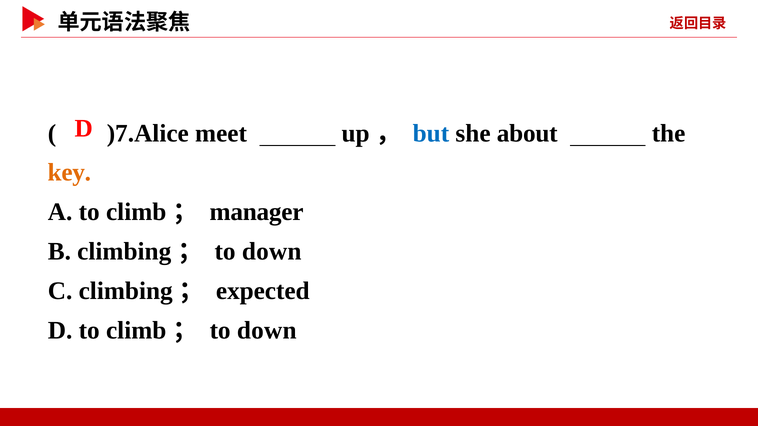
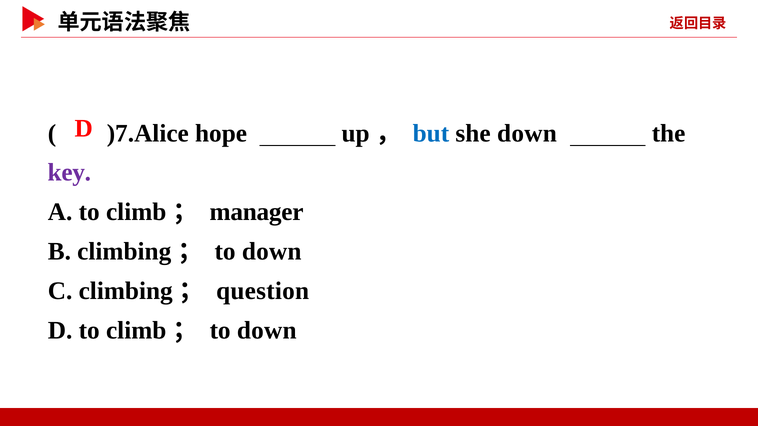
meet: meet -> hope (221, 133)
she about: about -> down (527, 133)
key colour: orange -> purple (69, 173)
expected: expected -> question (263, 291)
